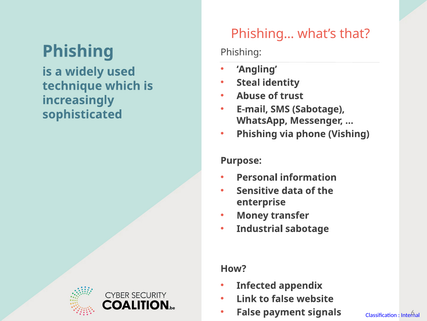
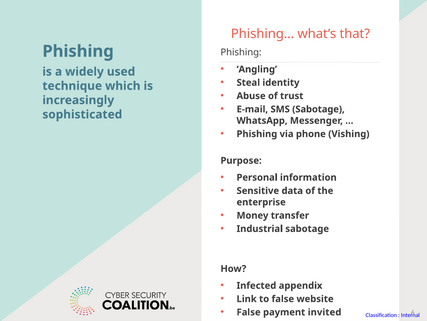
signals: signals -> invited (325, 312)
